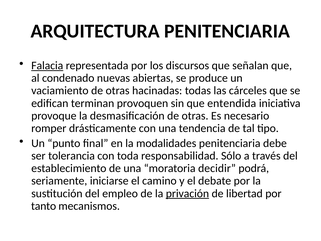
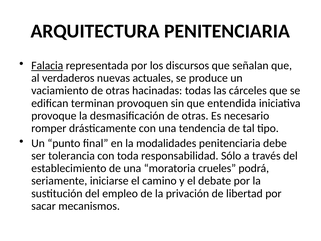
condenado: condenado -> verdaderos (68, 78)
abiertas: abiertas -> actuales (153, 78)
decidir: decidir -> crueles (217, 168)
privación underline: present -> none (187, 193)
tanto: tanto -> sacar (44, 206)
